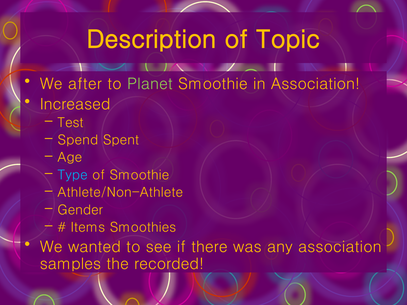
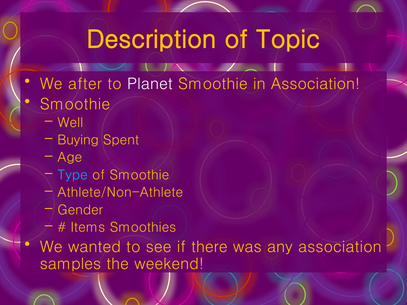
Planet colour: light green -> white (150, 84)
Increased: Increased -> Smoothie (75, 104)
Test: Test -> Well (70, 123)
Spend: Spend -> Buying (78, 140)
recorded: recorded -> weekend (169, 264)
